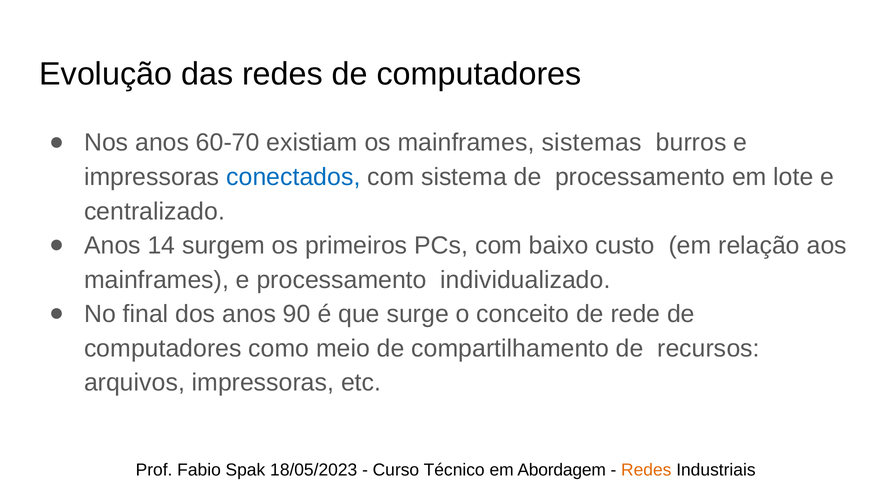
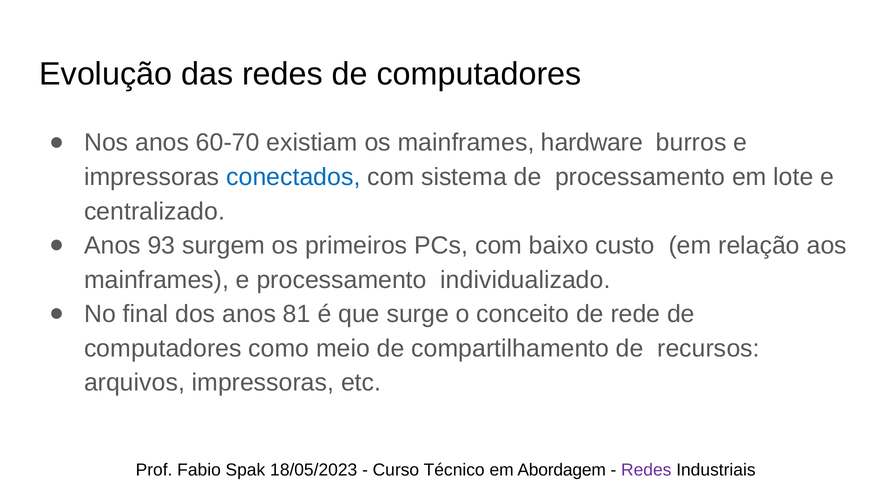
sistemas: sistemas -> hardware (592, 143)
14: 14 -> 93 (161, 246)
90: 90 -> 81 (297, 314)
Redes colour: orange -> purple (646, 470)
